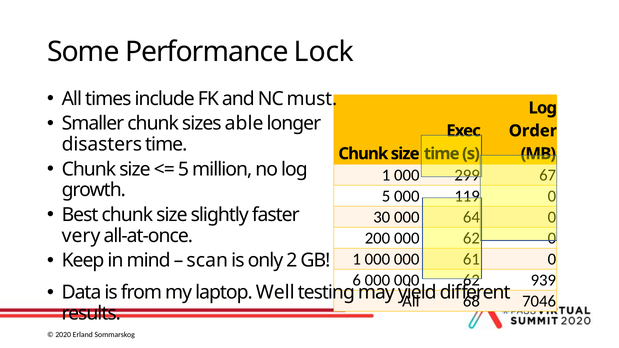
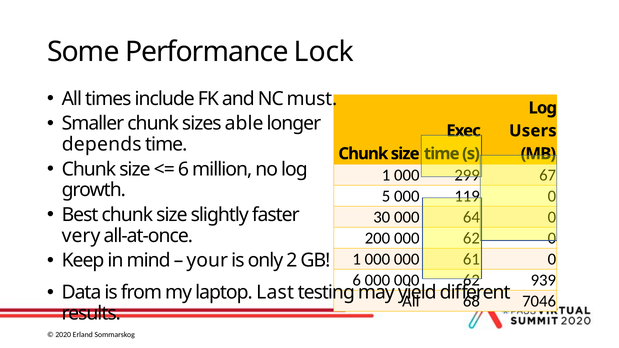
Order: Order -> Users (533, 131)
disasters: disasters -> depends (102, 145)
5: 5 -> 6 (183, 169)
scan: scan -> your (207, 261)
Well: Well -> Last (275, 293)
